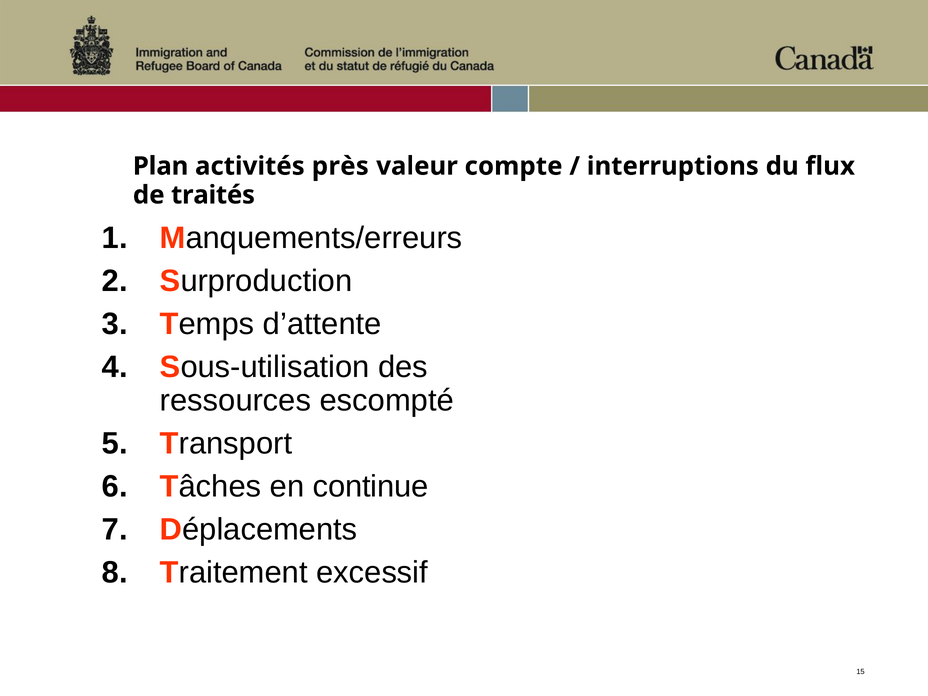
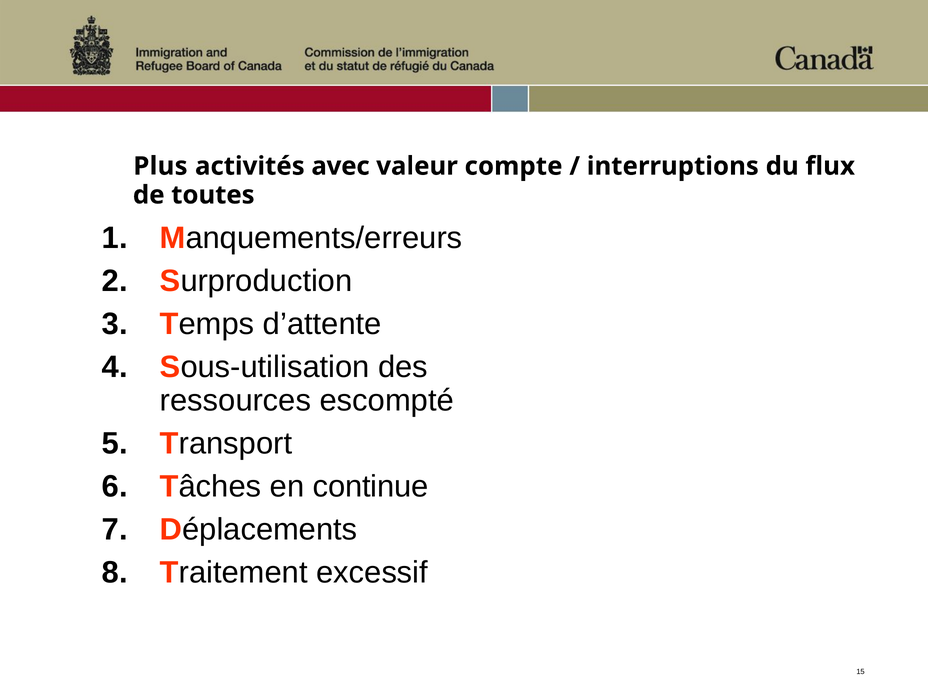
Plan: Plan -> Plus (160, 166)
près: près -> avec (341, 166)
traités: traités -> toutes (213, 195)
